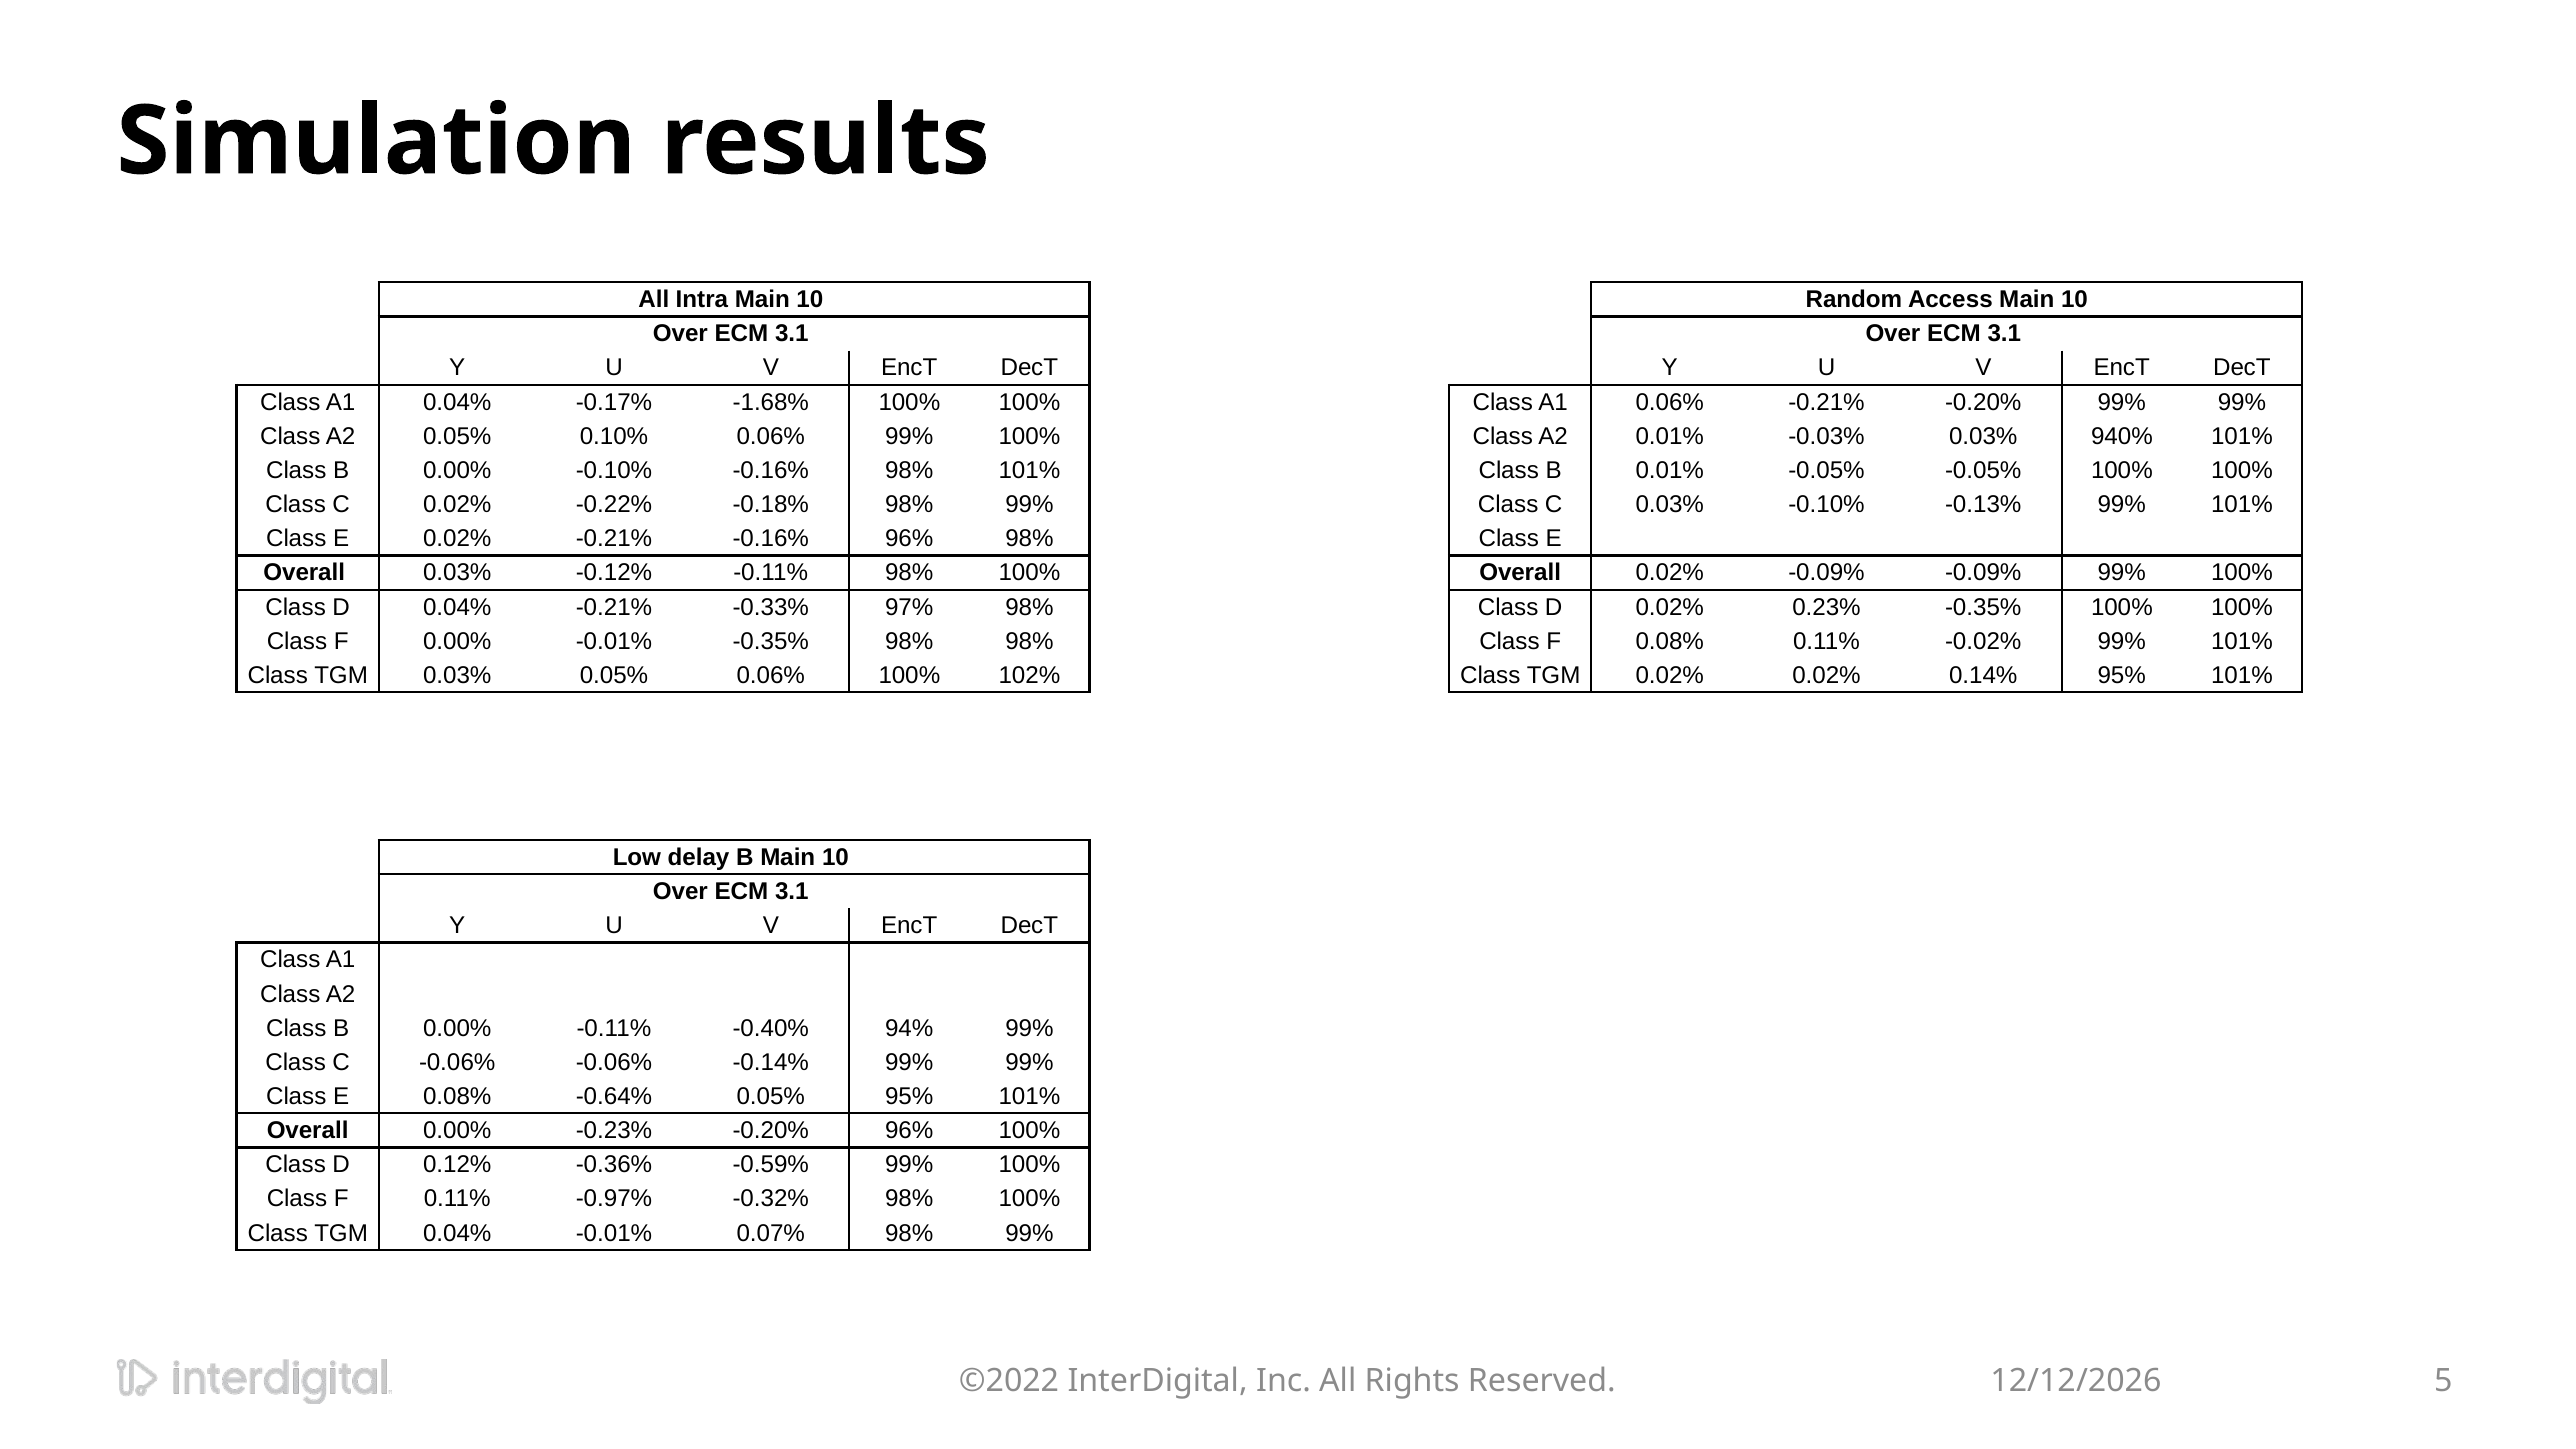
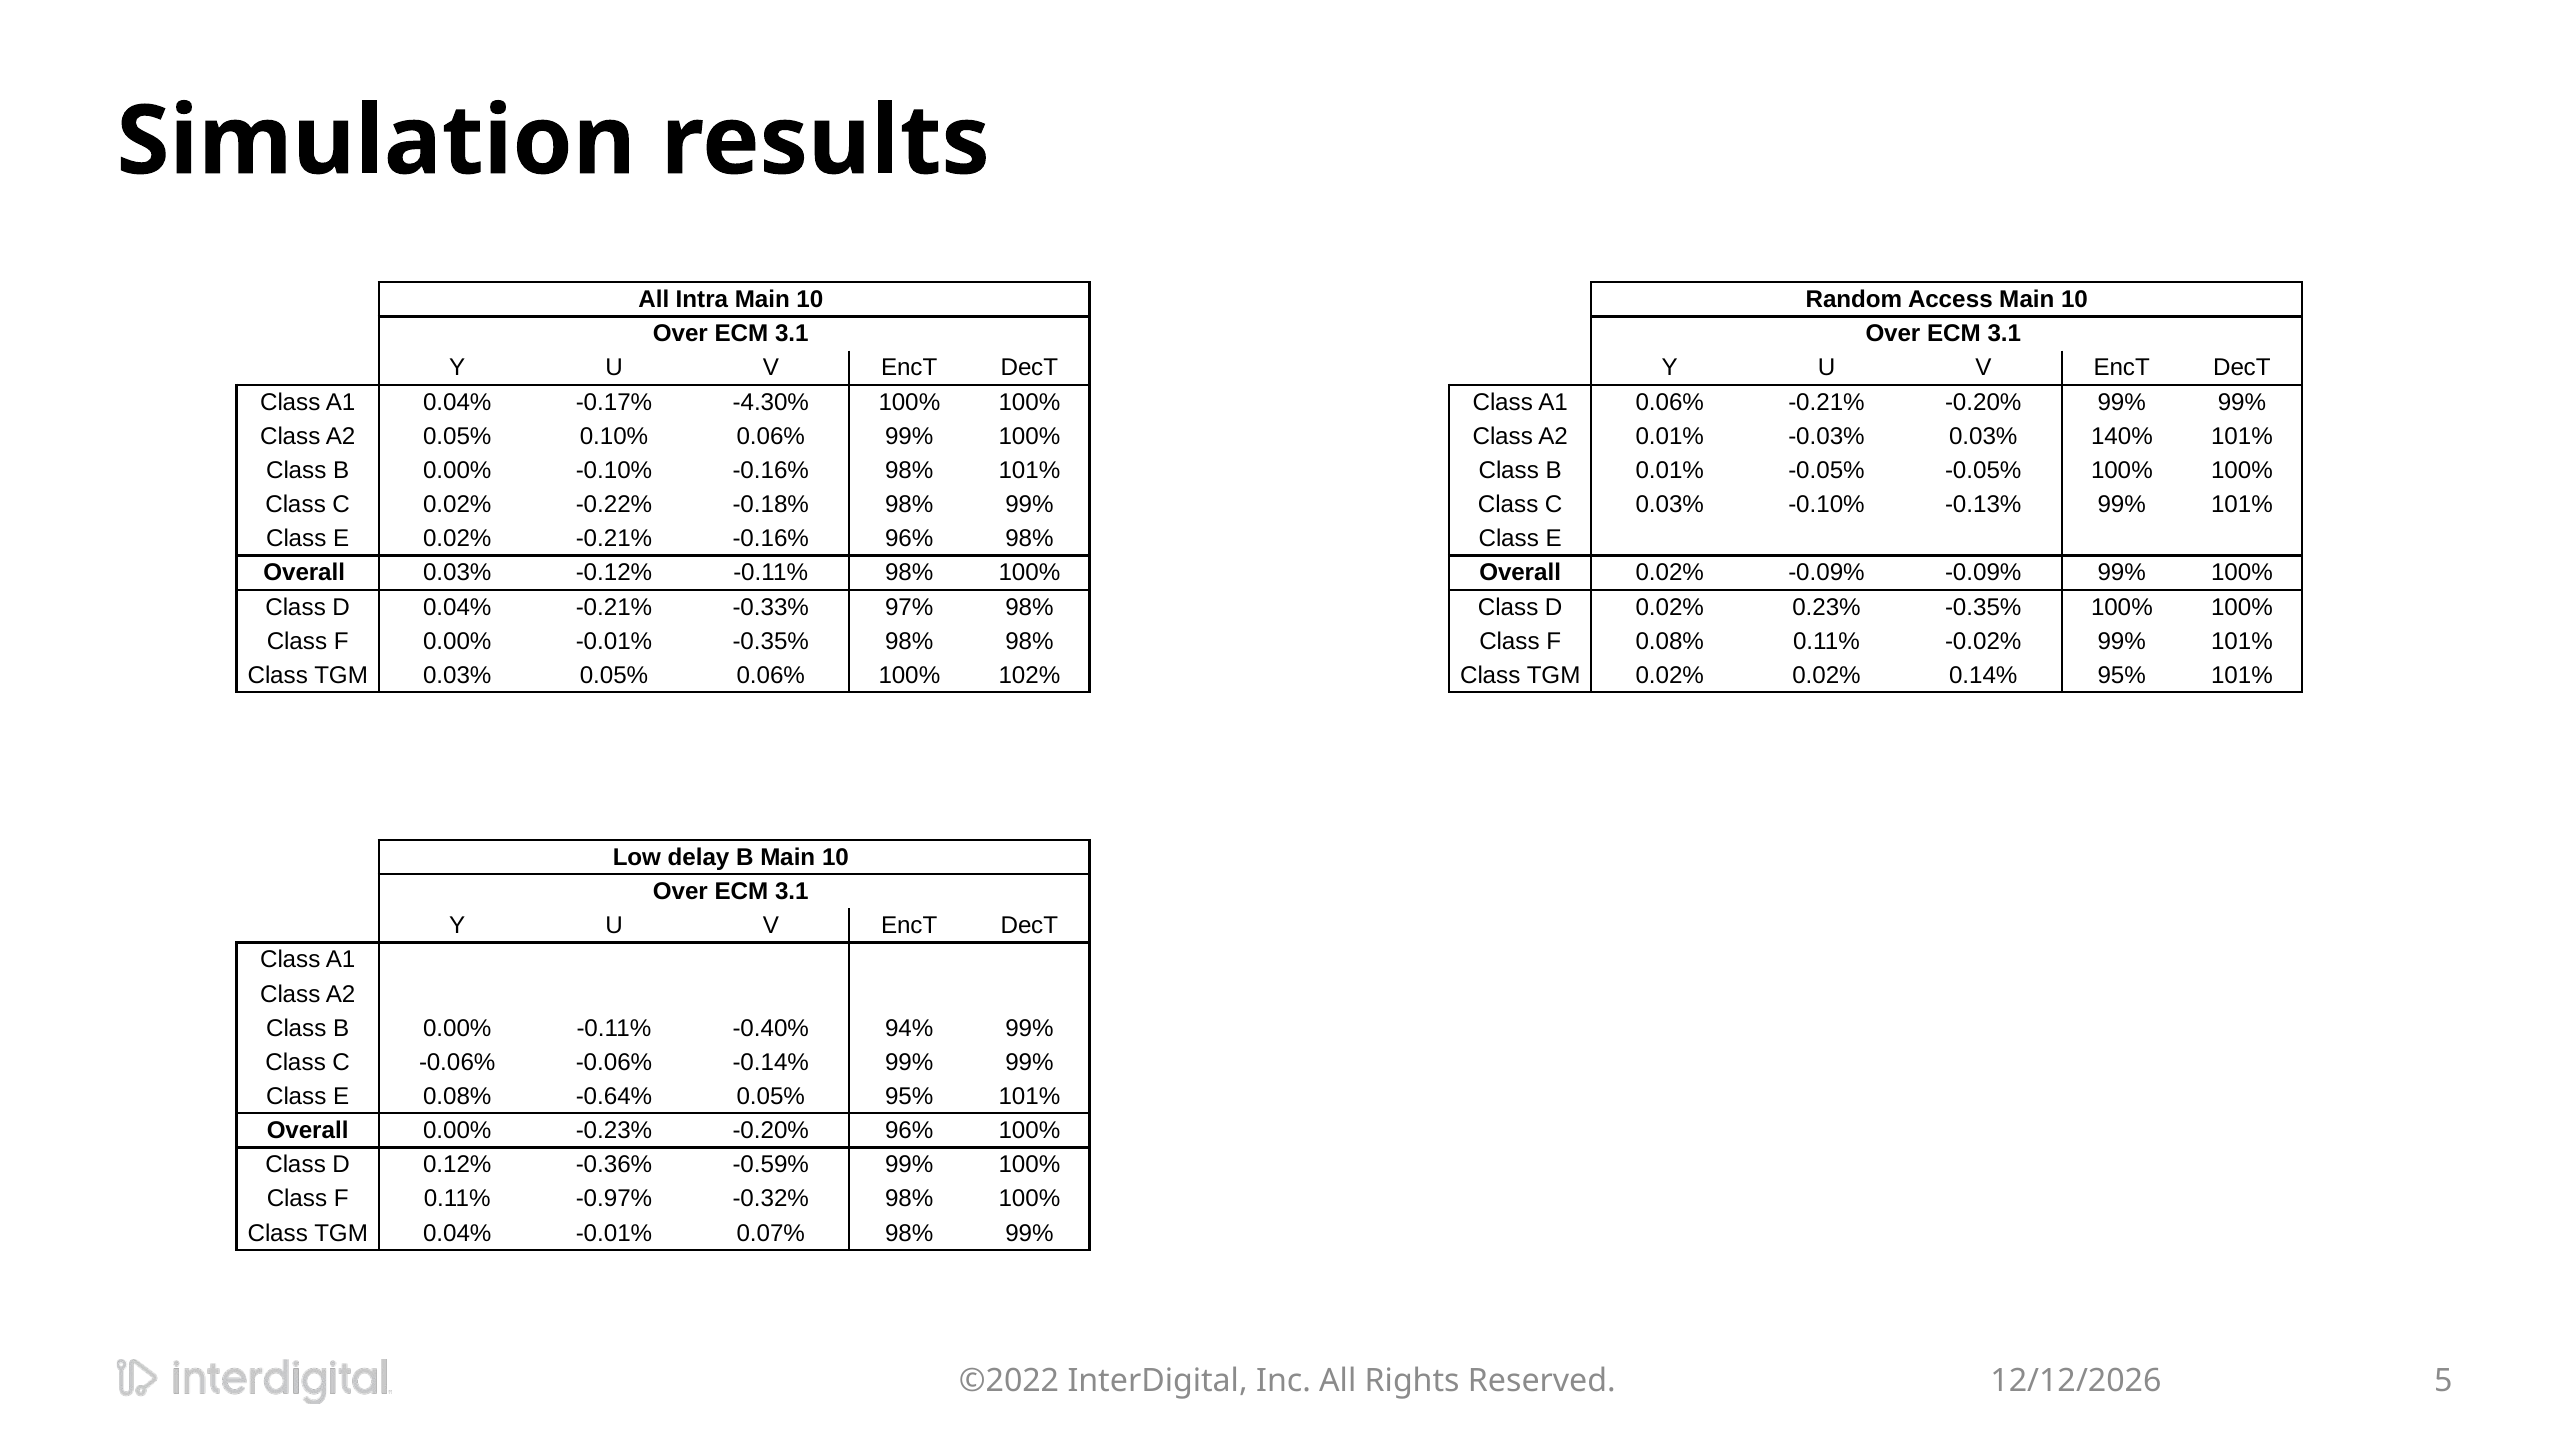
-1.68%: -1.68% -> -4.30% (771, 402)
940%: 940% -> 140% (2122, 436)
